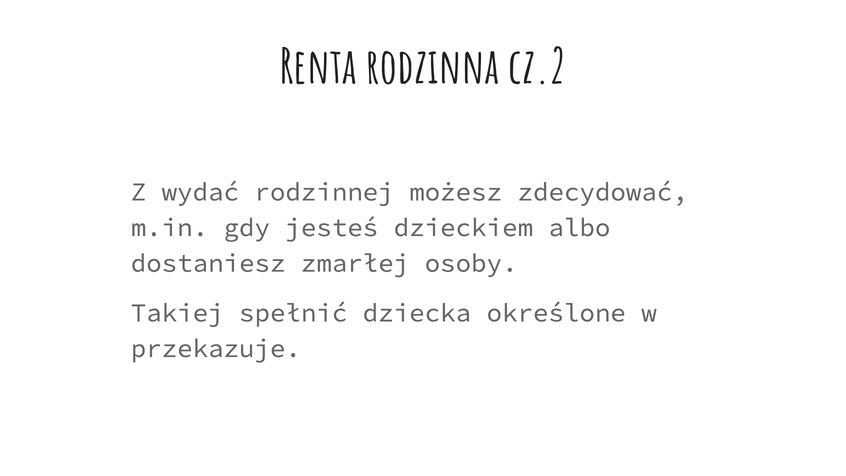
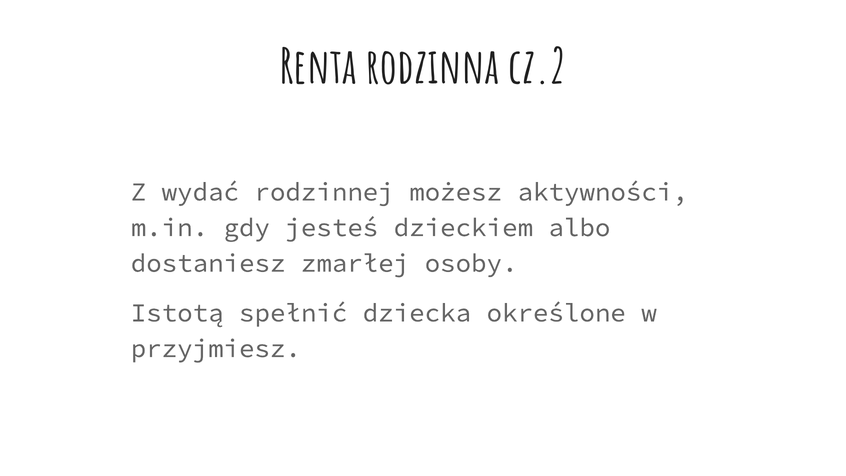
zdecydować: zdecydować -> aktywności (603, 192)
Takiej: Takiej -> Istotą (177, 313)
przekazuje: przekazuje -> przyjmiesz (216, 348)
